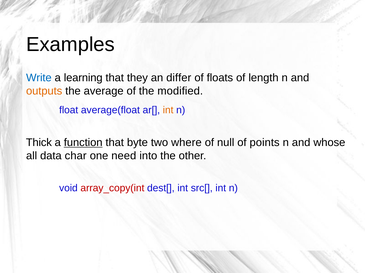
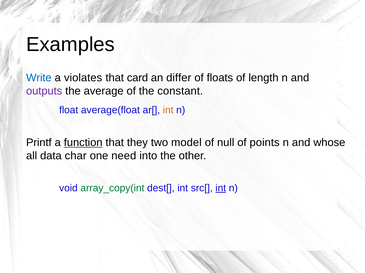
learning: learning -> violates (83, 78)
they: they -> card (137, 78)
outputs colour: orange -> purple (44, 91)
modified: modified -> constant (180, 91)
Thick: Thick -> Printf (39, 143)
byte: byte -> they (137, 143)
where: where -> model (186, 143)
array_copy(int colour: red -> green (112, 188)
int underline: none -> present (221, 188)
